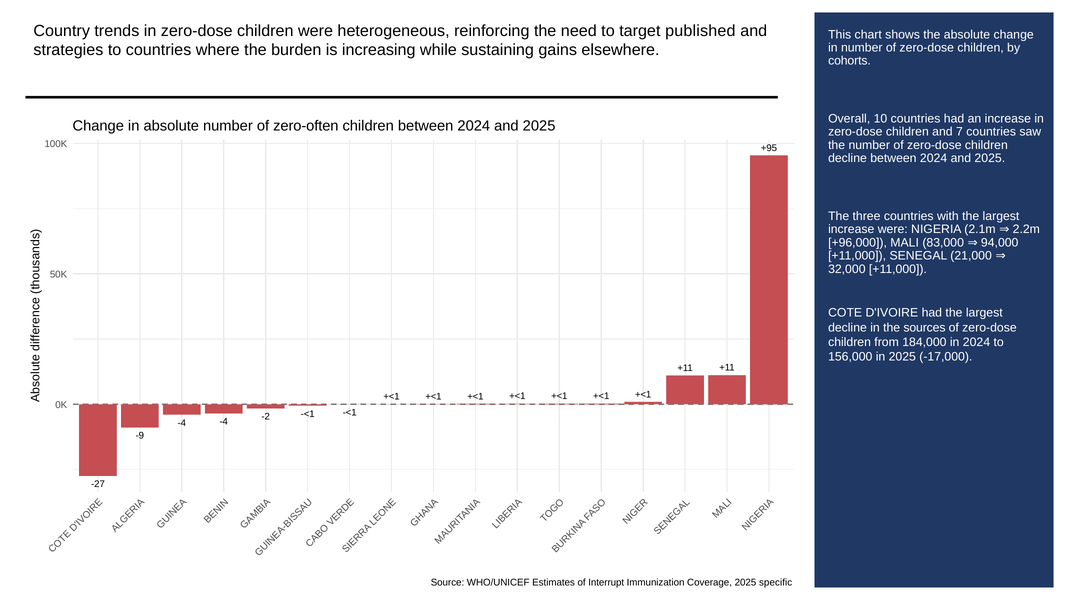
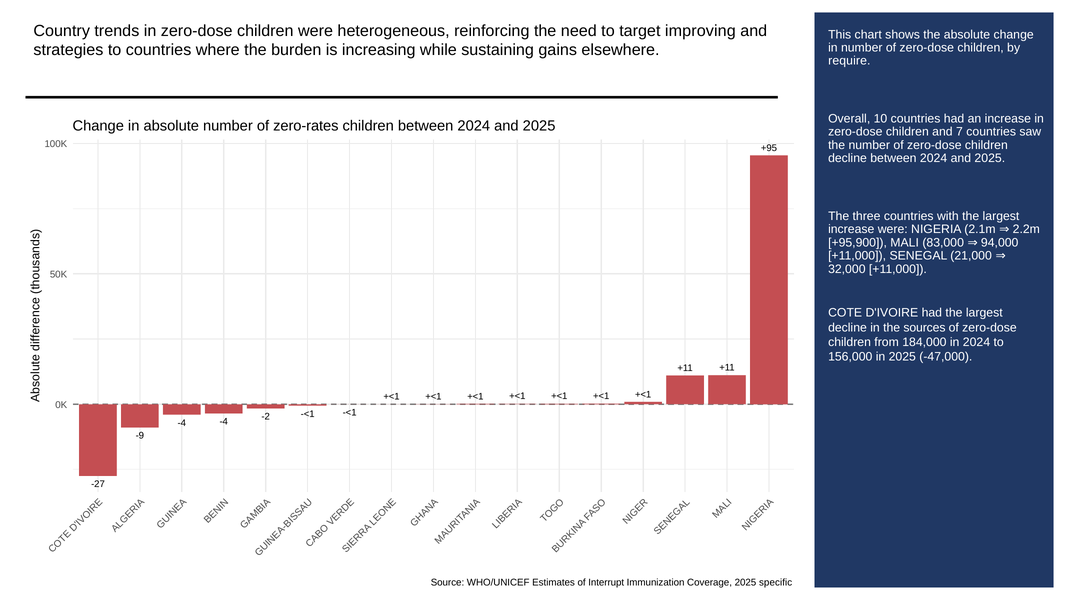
published: published -> improving (700, 31)
cohorts: cohorts -> require (849, 61)
zero-often: zero-often -> zero-rates (306, 126)
+96,000: +96,000 -> +95,900 (858, 243)
-17,000: -17,000 -> -47,000 (946, 357)
